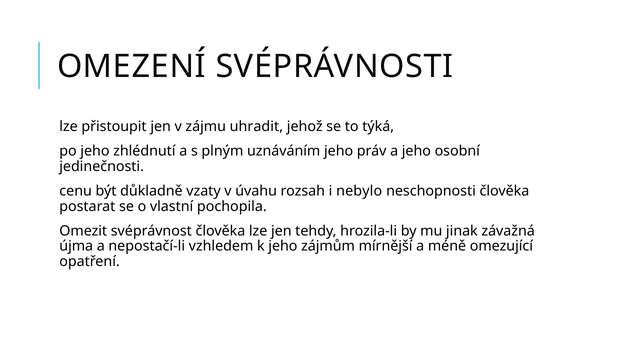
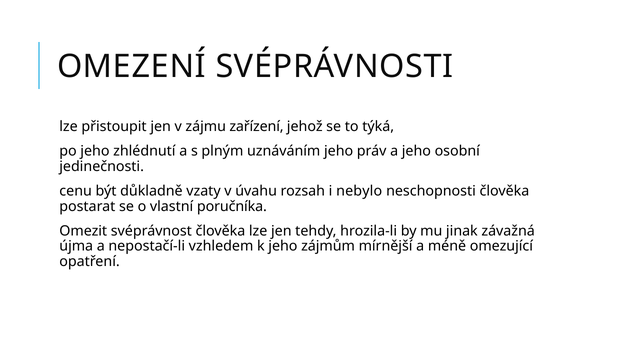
uhradit: uhradit -> zařízení (257, 127)
pochopila: pochopila -> poručníka (232, 207)
